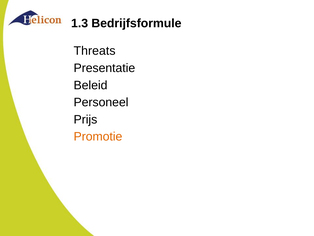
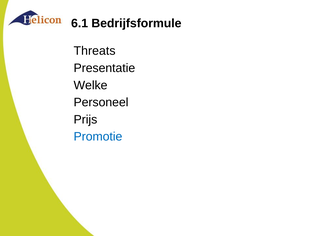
1.3: 1.3 -> 6.1 (80, 23)
Beleid: Beleid -> Welke (91, 85)
Promotie colour: orange -> blue (98, 136)
